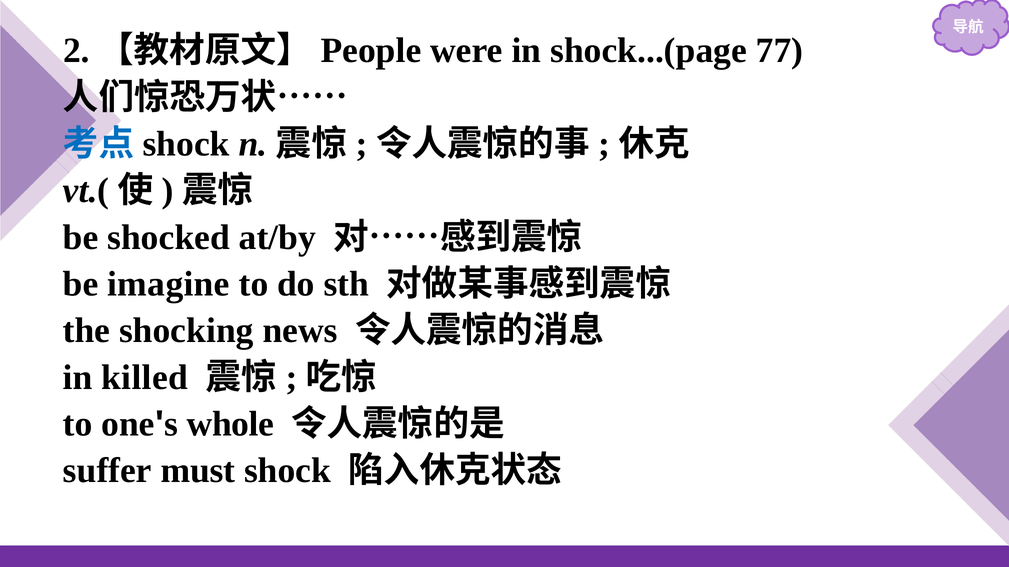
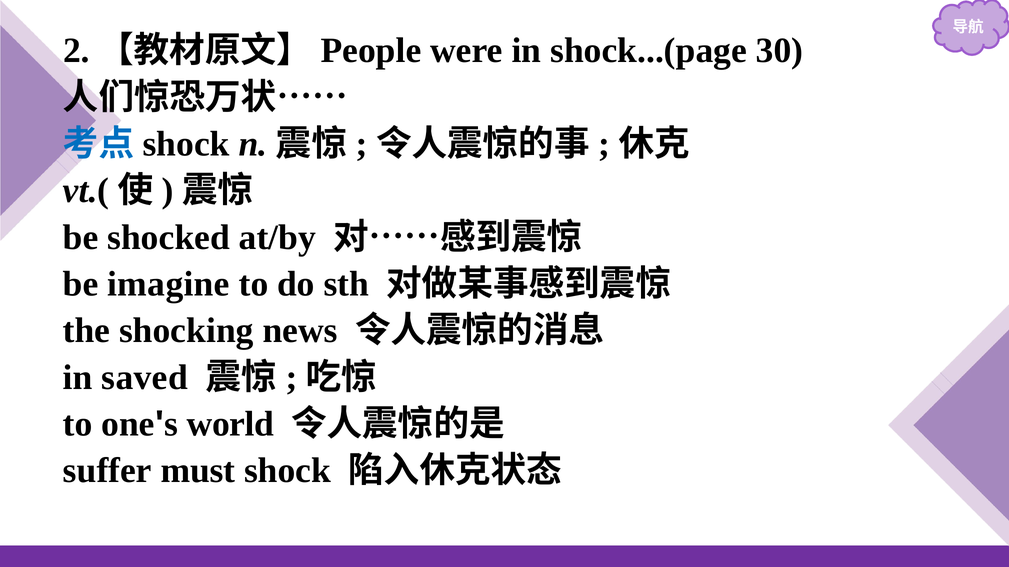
77: 77 -> 30 (780, 51)
killed: killed -> saved (145, 378)
whole: whole -> world (230, 424)
